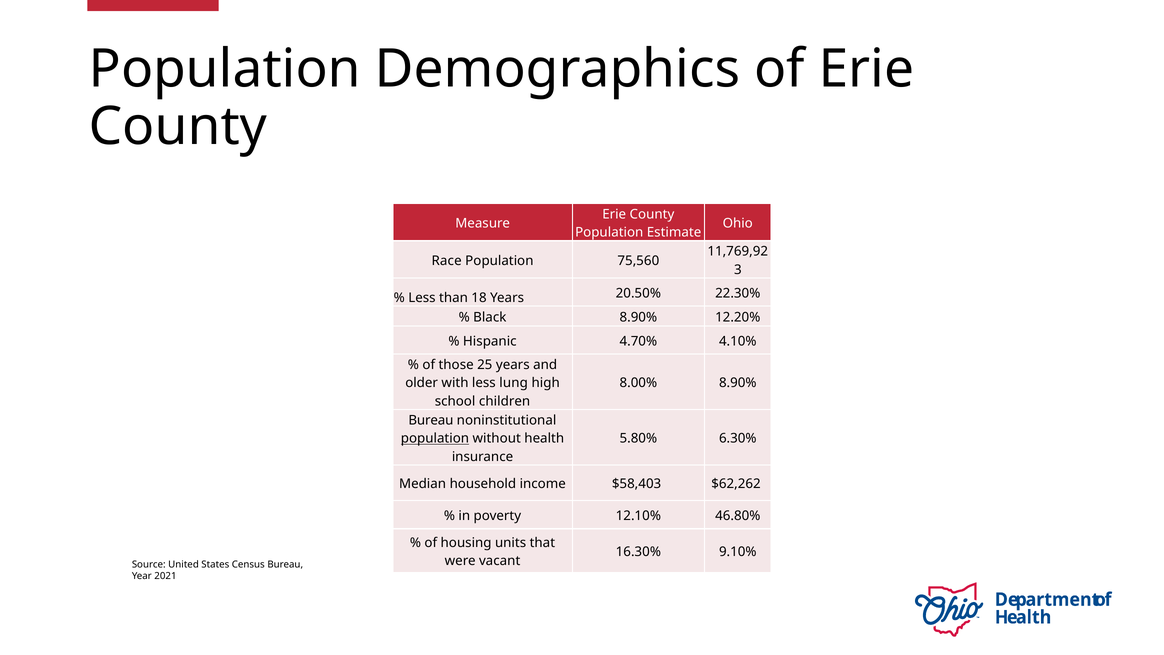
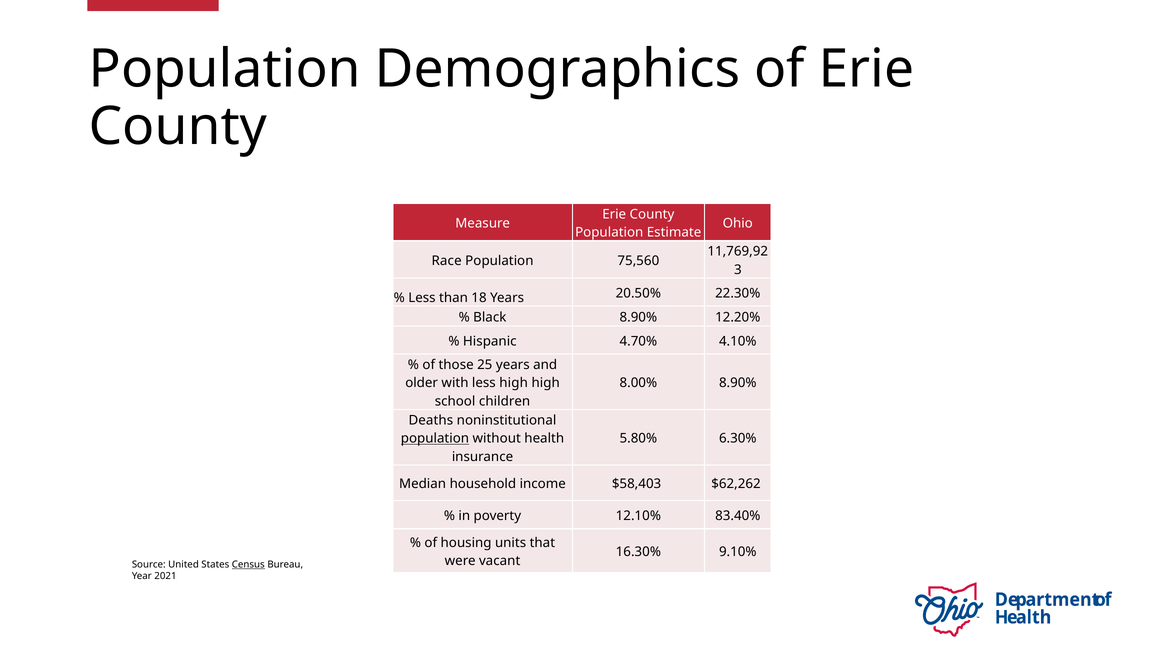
less lung: lung -> high (514, 383)
Bureau: Bureau -> Deaths (431, 420)
46.80%: 46.80% -> 83.40% (738, 516)
Census underline: none -> present (248, 564)
